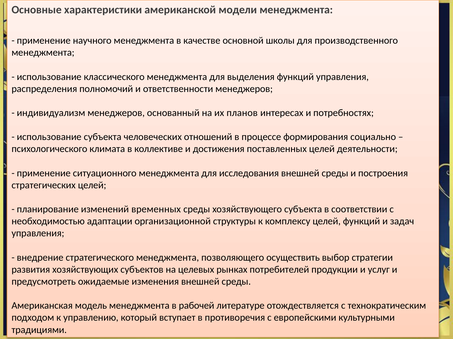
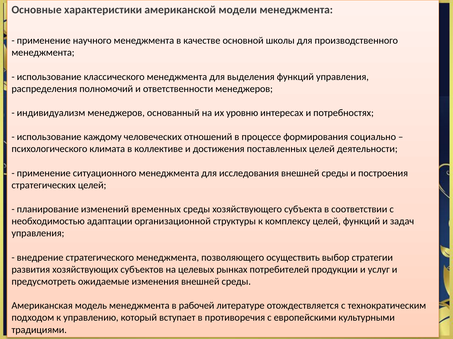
планов: планов -> уровню (242, 113)
использование субъекта: субъекта -> каждому (103, 137)
